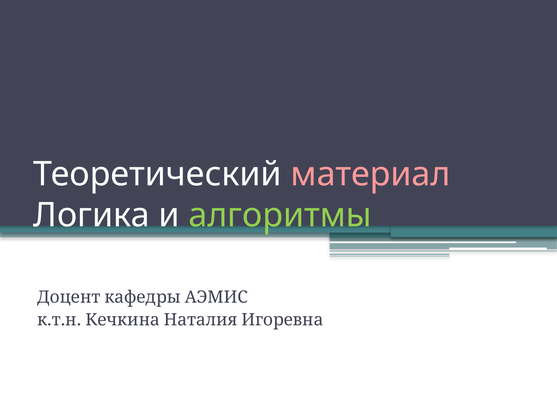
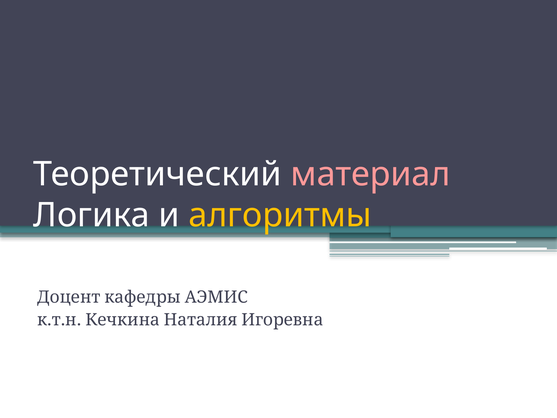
алгоритмы colour: light green -> yellow (280, 215)
